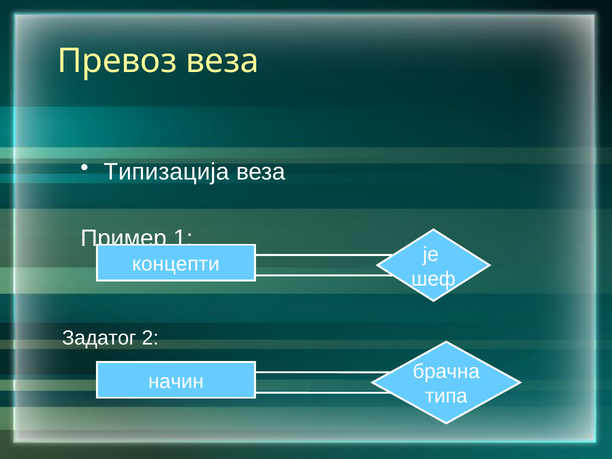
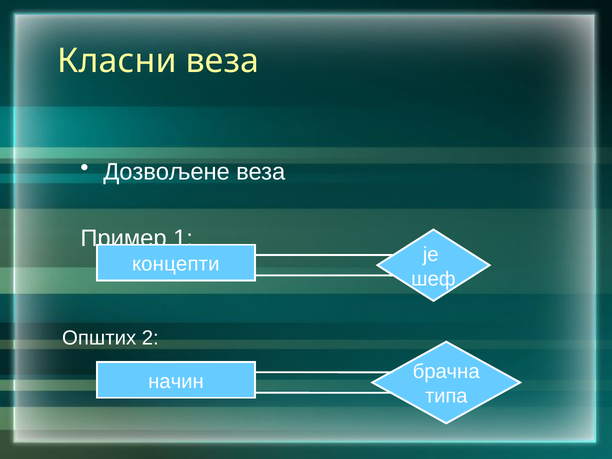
Превоз: Превоз -> Класни (117, 61)
Типизација: Типизација -> Дозвољене (167, 172)
Задатог: Задатог -> Општих (99, 338)
